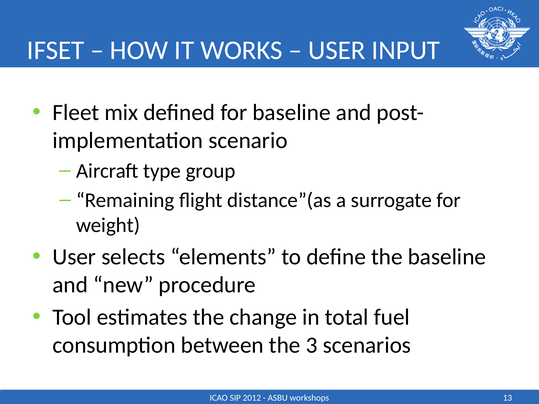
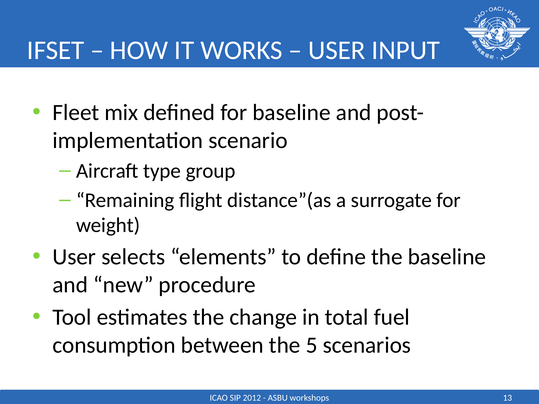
3: 3 -> 5 (312, 345)
